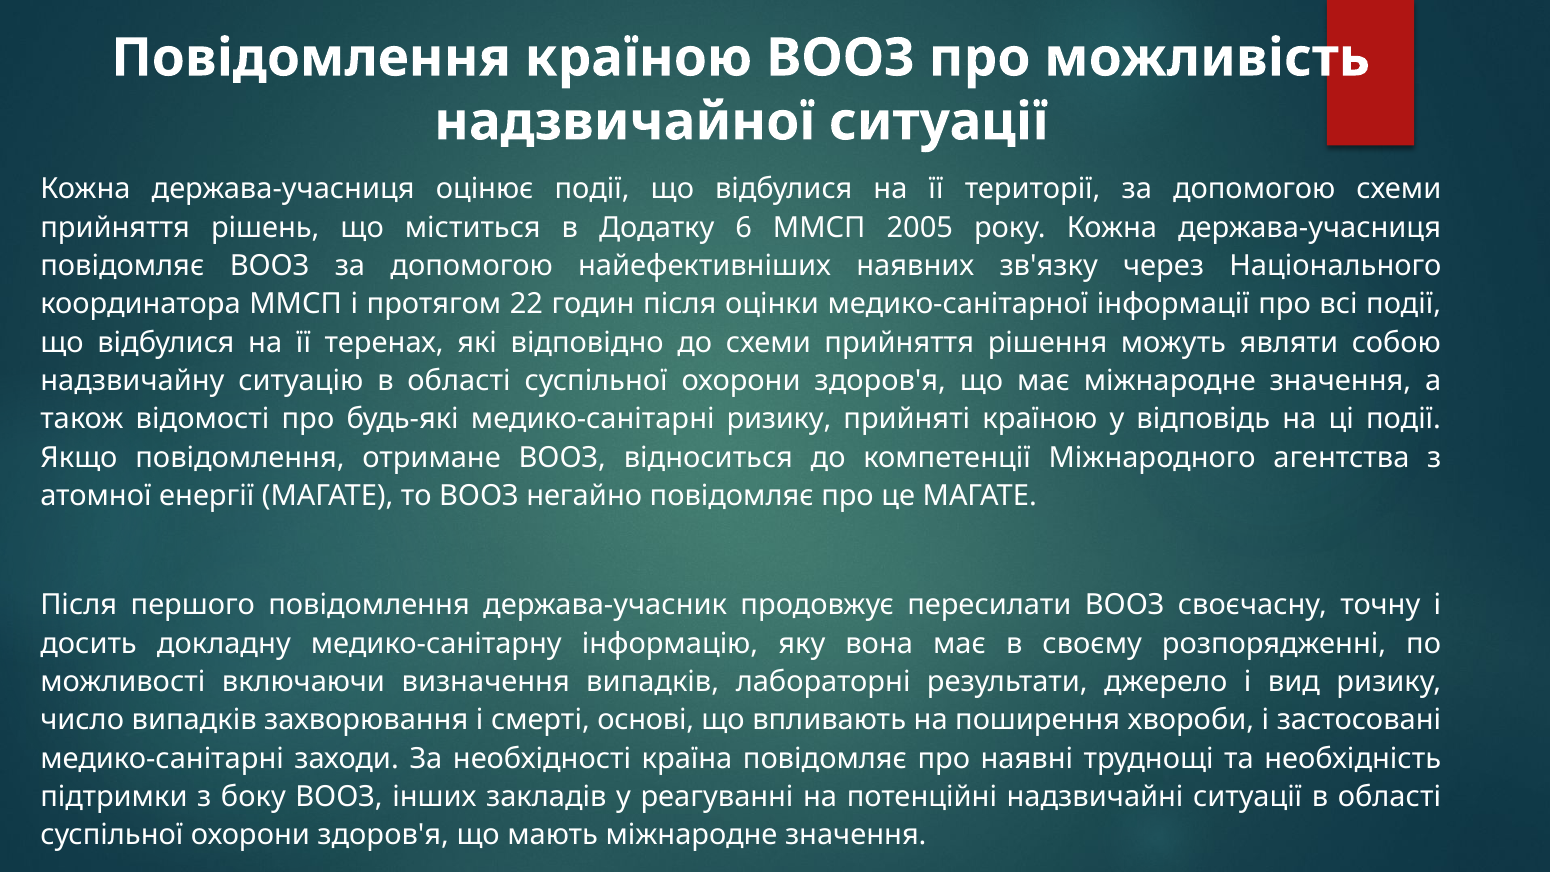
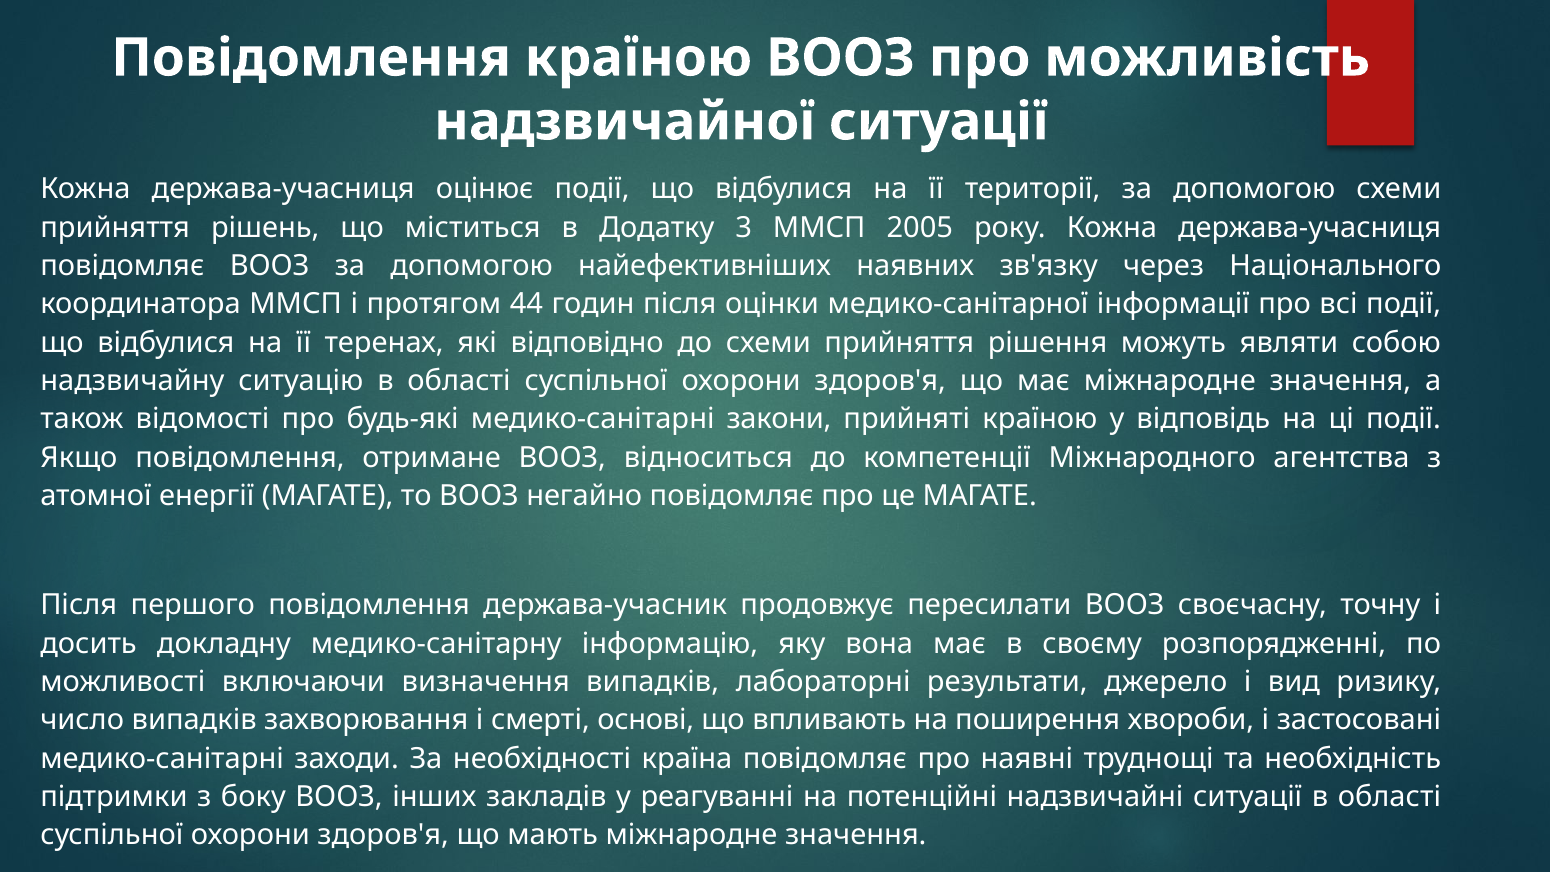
6: 6 -> 3 (744, 228)
22: 22 -> 44 (526, 304)
медико-санітарні ризику: ризику -> закони (779, 419)
